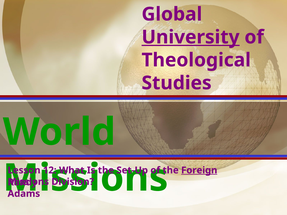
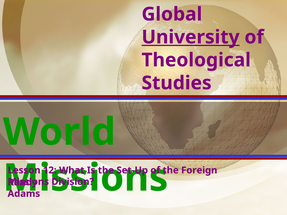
Foreign underline: present -> none (199, 170)
